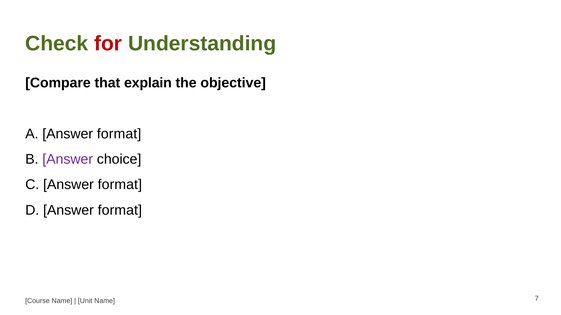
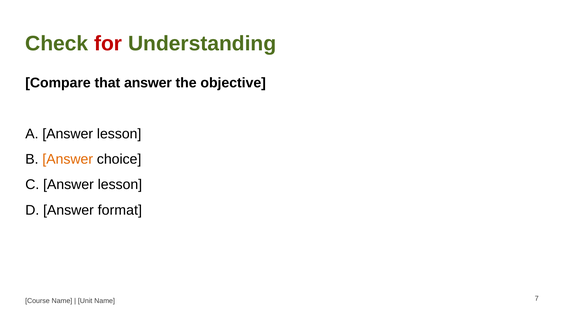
that explain: explain -> answer (148, 83)
A Answer format: format -> lesson (119, 134)
Answer colour: purple -> orange (68, 159)
C Answer format: format -> lesson (120, 185)
